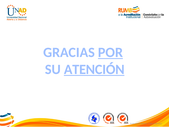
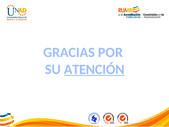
POR underline: present -> none (110, 52)
